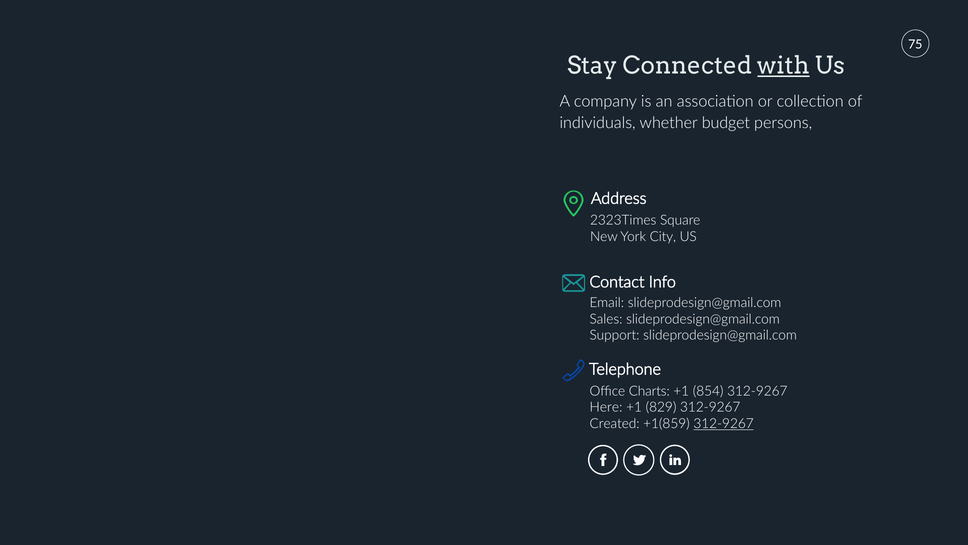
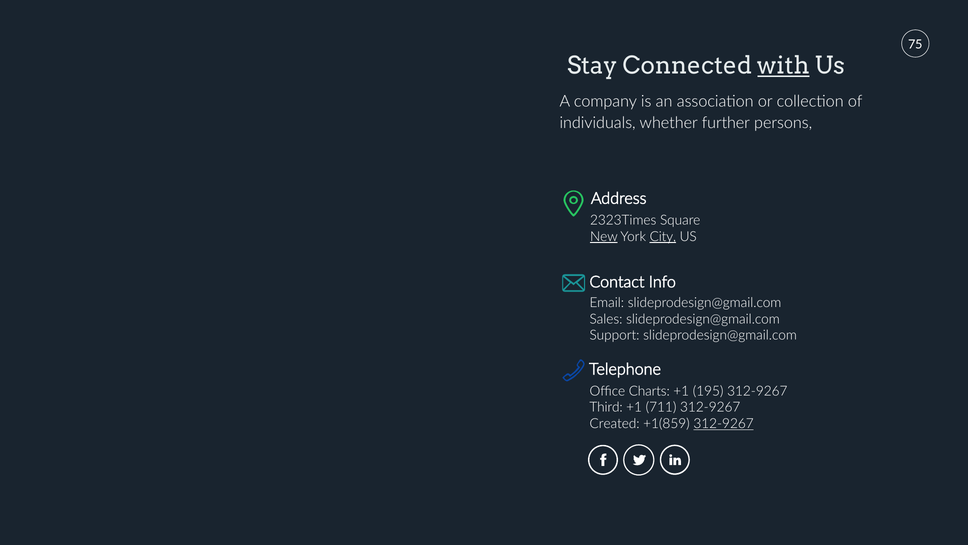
budget: budget -> further (726, 123)
New underline: none -> present (604, 237)
City underline: none -> present (663, 237)
854: 854 -> 195 (708, 391)
Here: Here -> Third (606, 407)
829: 829 -> 711 (661, 407)
